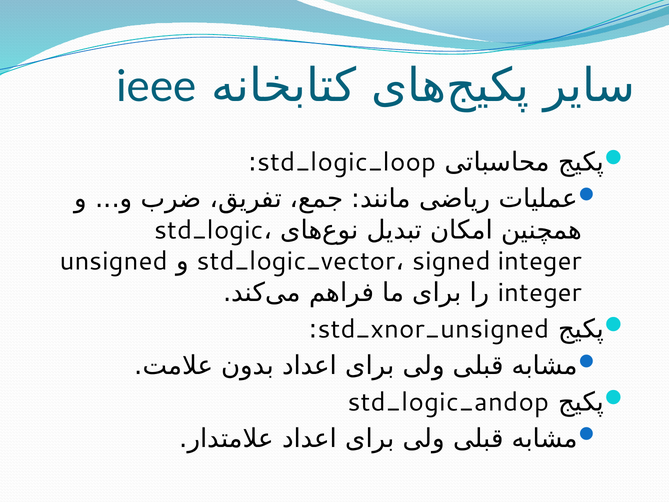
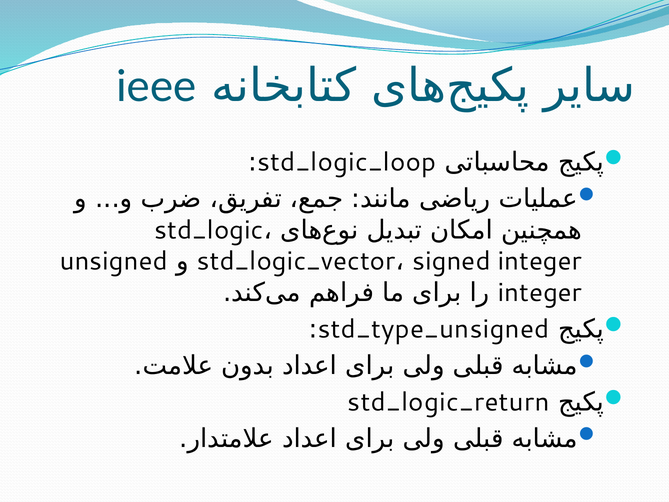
std_xnor_unsigned: std_xnor_unsigned -> std_type_unsigned (433, 329)
std_logic_andop: std_logic_andop -> std_logic_return (448, 402)
